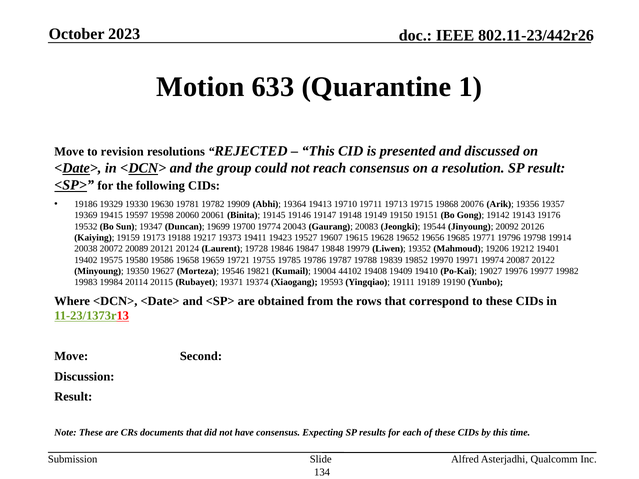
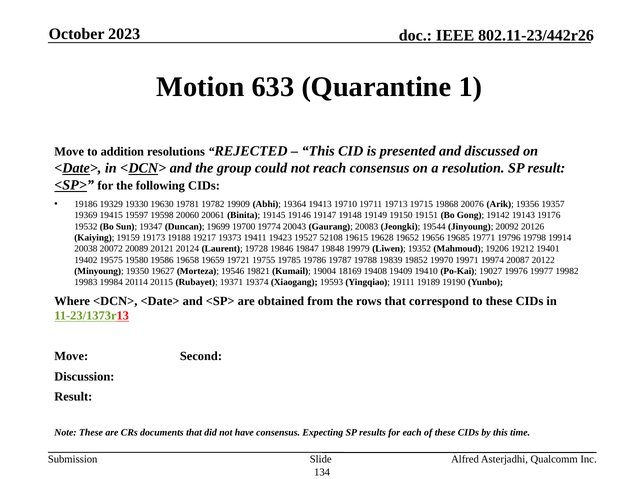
revision: revision -> addition (122, 152)
19607: 19607 -> 52108 (331, 238)
44102: 44102 -> 18169 (350, 271)
